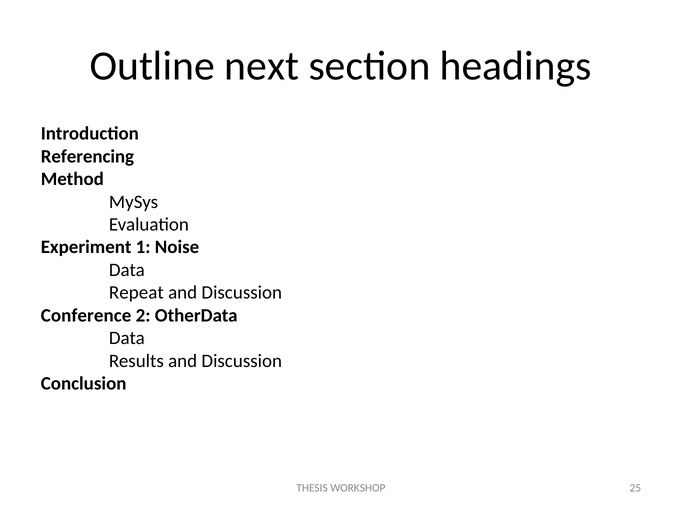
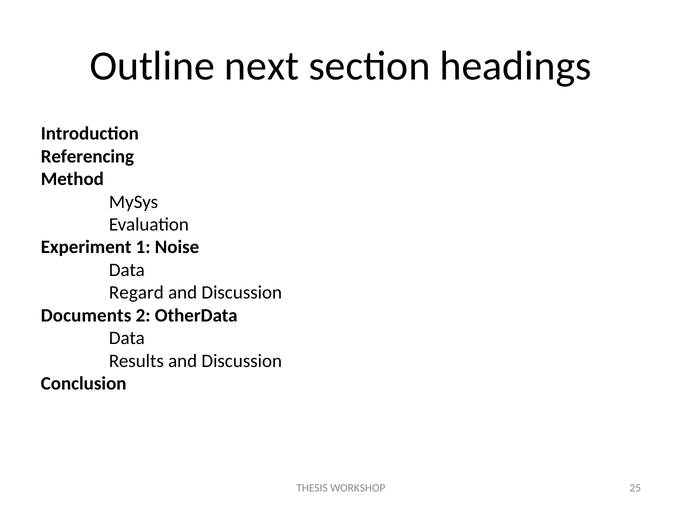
Repeat: Repeat -> Regard (136, 293)
Conference: Conference -> Documents (86, 316)
